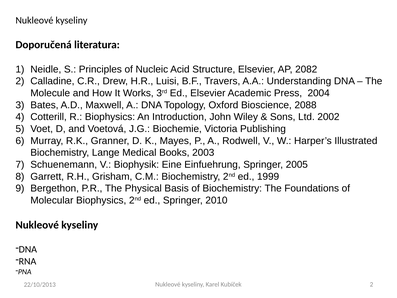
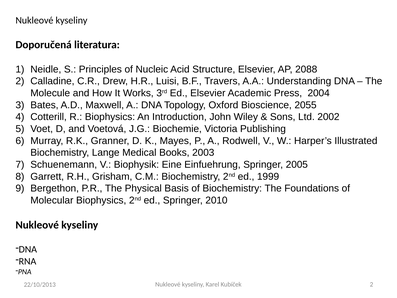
2082: 2082 -> 2088 (306, 69)
2088: 2088 -> 2055 (306, 105)
